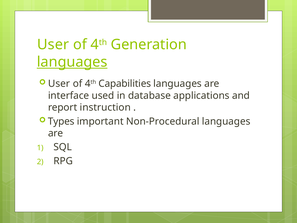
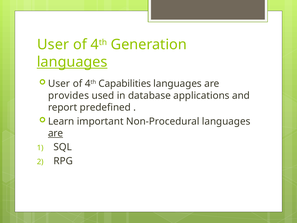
interface: interface -> provides (69, 95)
instruction: instruction -> predefined (105, 107)
Types: Types -> Learn (61, 121)
are underline: none -> present (56, 133)
